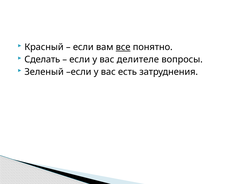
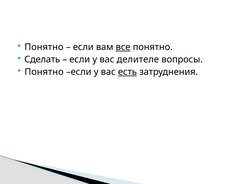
Красный: Красный -> Понятно (44, 47)
Зеленый: Зеленый -> Понятно (44, 72)
есть underline: none -> present (127, 72)
